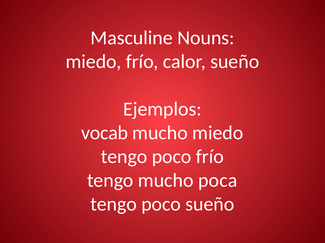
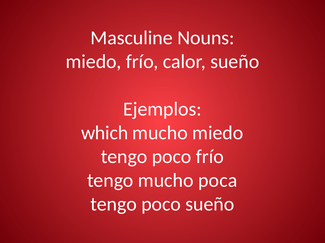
vocab: vocab -> which (105, 133)
